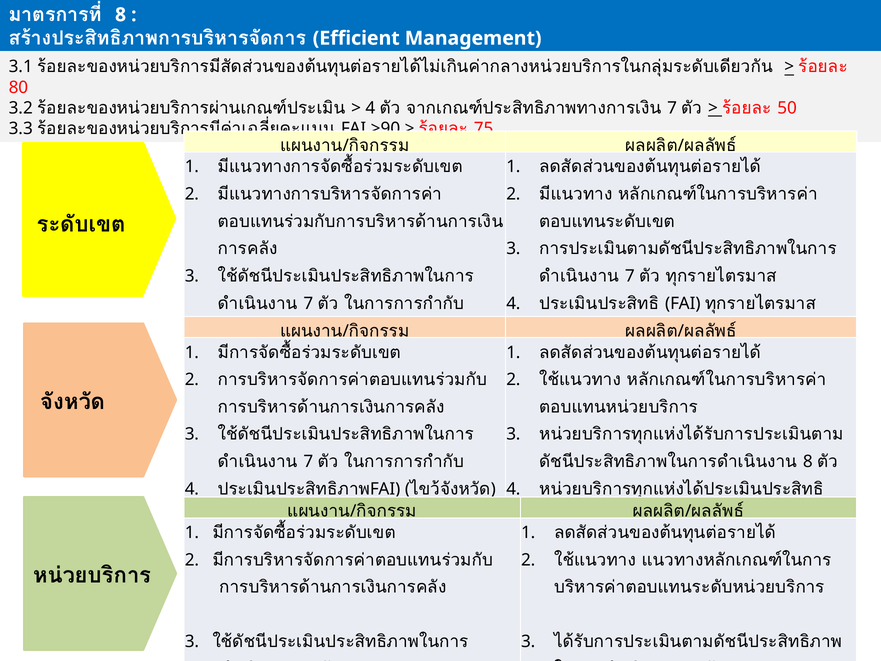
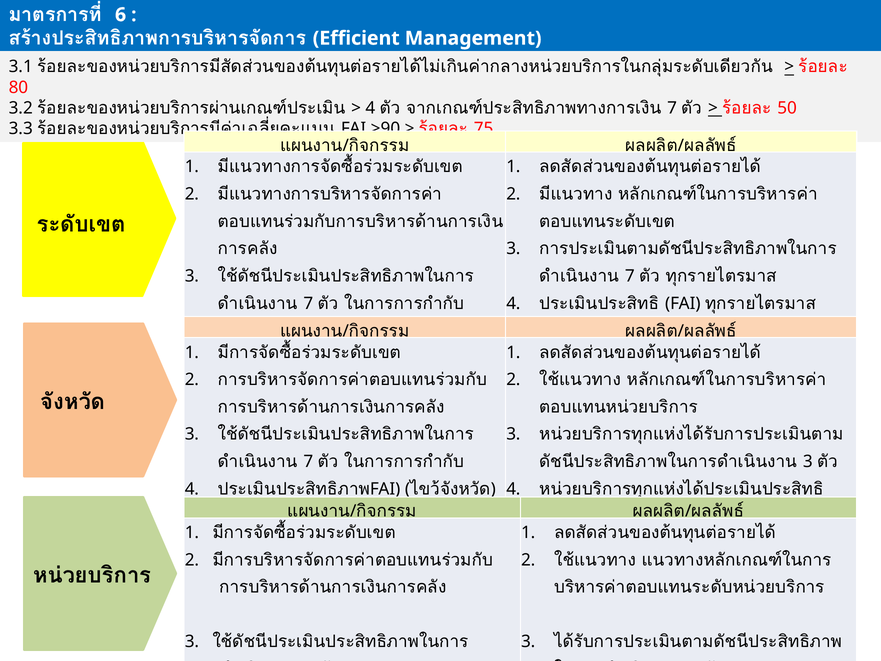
8: 8 -> 6 (121, 15)
8: 8 -> 3 (808, 461)
